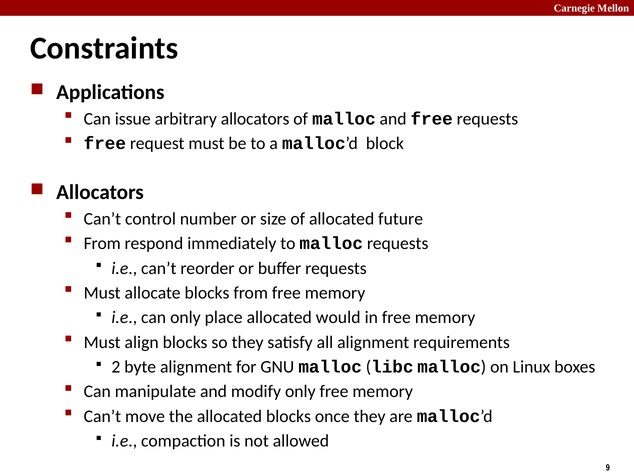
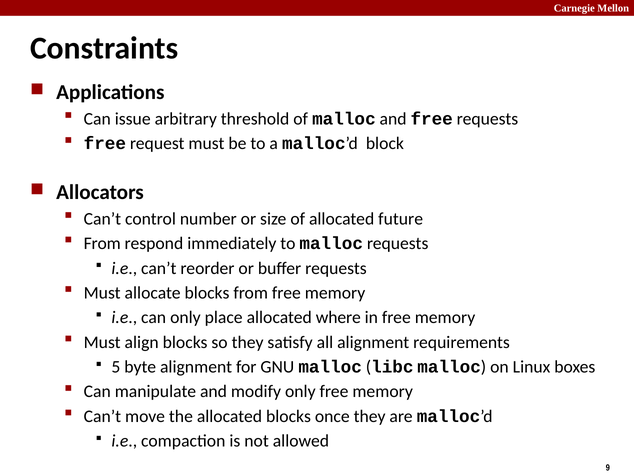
arbitrary allocators: allocators -> threshold (255, 119)
would: would -> where (338, 317)
2: 2 -> 5 (116, 367)
